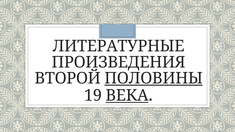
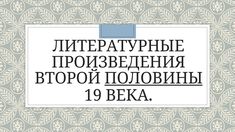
ВЕКА underline: present -> none (127, 96)
